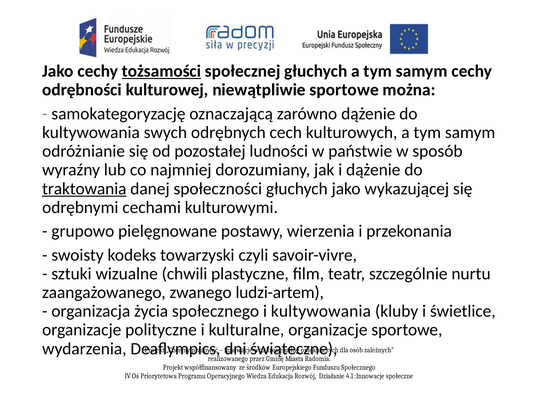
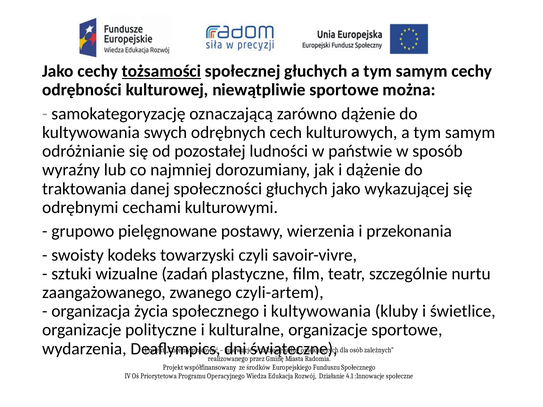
traktowania underline: present -> none (84, 189)
chwili: chwili -> zadań (185, 274)
ludzi-artem: ludzi-artem -> czyli-artem (280, 293)
